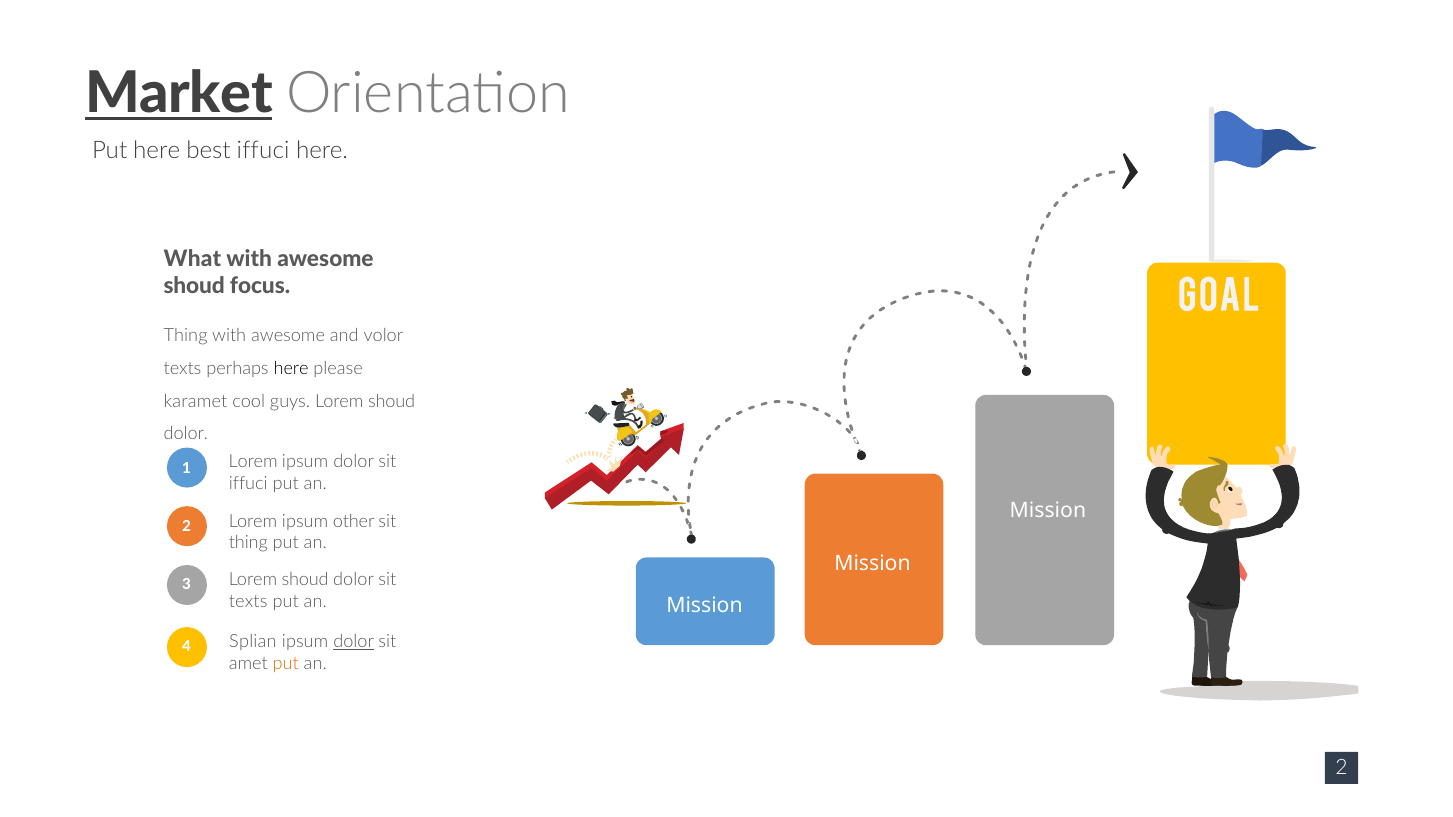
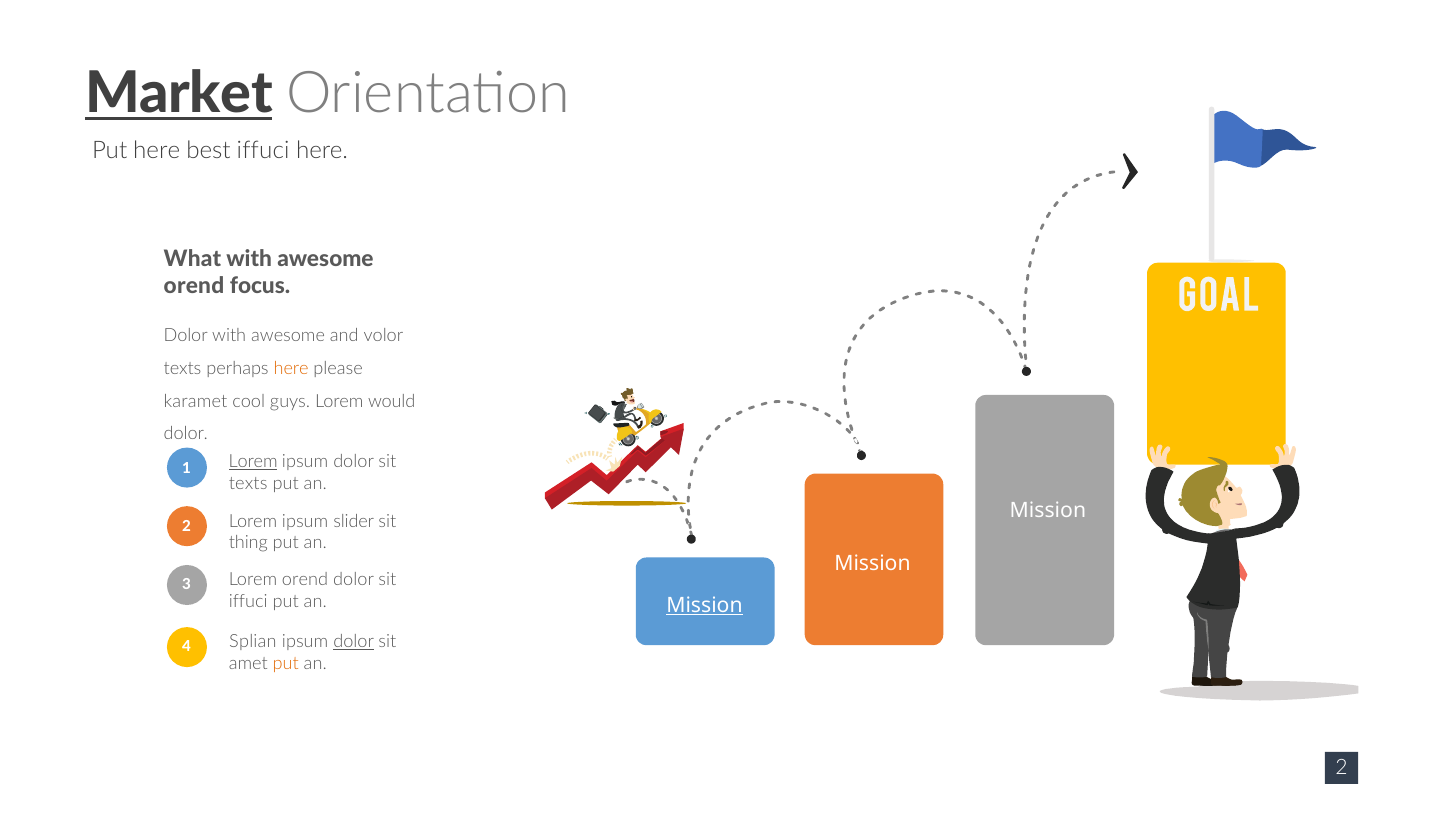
shoud: shoud -> orend (194, 286)
Thing: Thing -> Dolor (186, 336)
here colour: black -> orange (291, 369)
guys Lorem shoud: shoud -> would (392, 401)
Lorem underline: none -> present (253, 462)
iffuci: iffuci -> texts (248, 483)
other: other -> slider (354, 521)
shoud: shoud -> orend (305, 580)
texts: texts -> iffuci (248, 602)
Mission underline: none -> present (704, 606)
